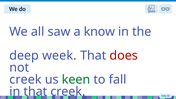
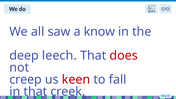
week: week -> leech (59, 56)
creek: creek -> creep (26, 79)
keen colour: green -> red (76, 79)
